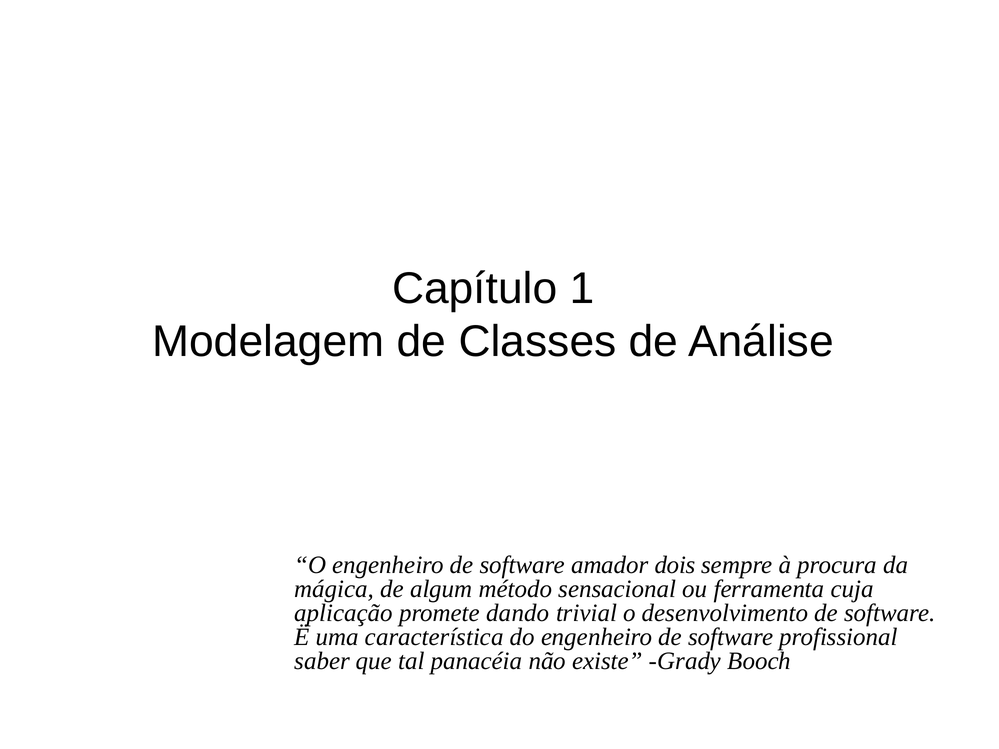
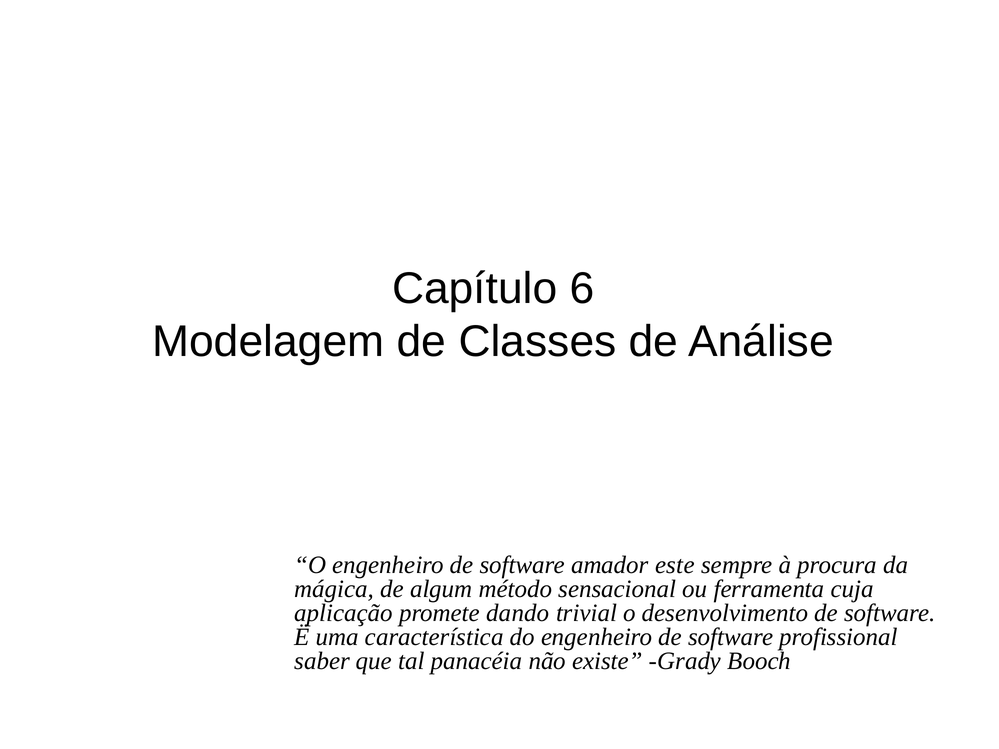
1: 1 -> 6 (582, 289)
dois: dois -> este (675, 565)
